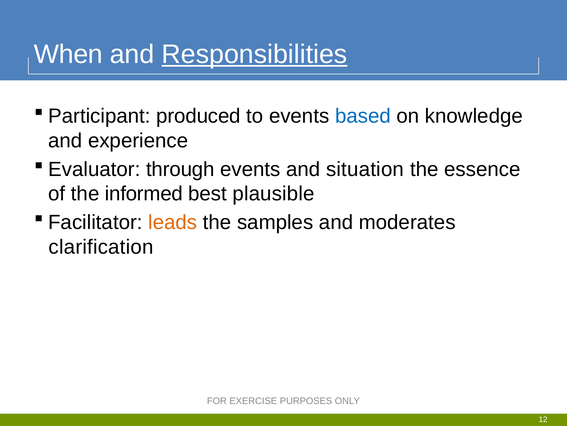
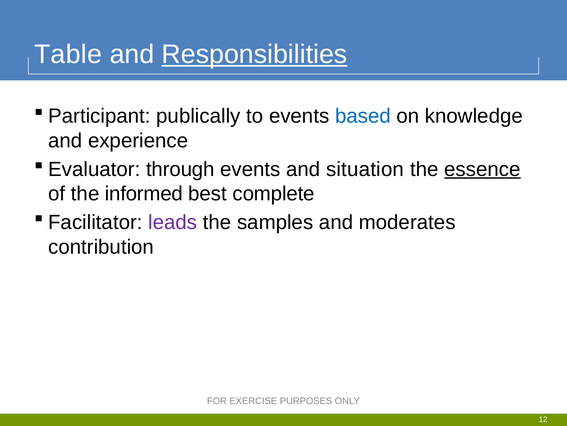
When: When -> Table (68, 54)
produced: produced -> publically (198, 116)
essence underline: none -> present (482, 169)
plausible: plausible -> complete (274, 194)
leads colour: orange -> purple (173, 222)
clarification: clarification -> contribution (101, 247)
